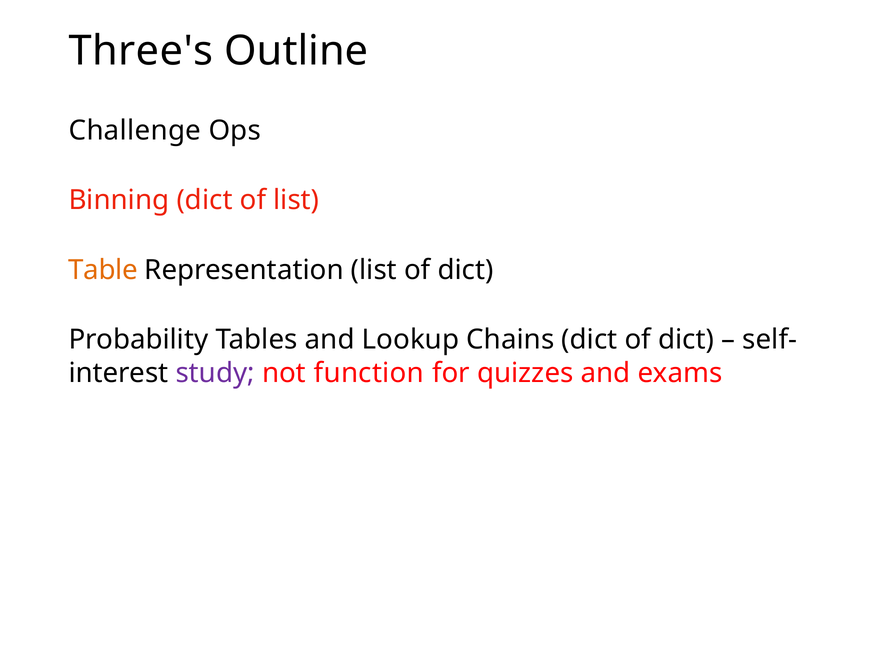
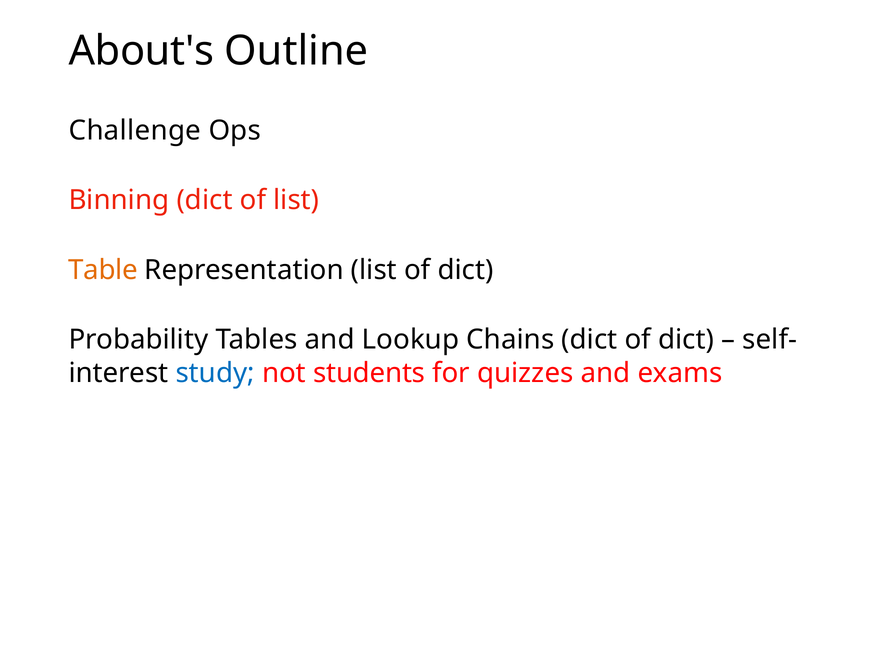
Three's: Three's -> About's (141, 51)
study colour: purple -> blue (215, 373)
function: function -> students (369, 373)
